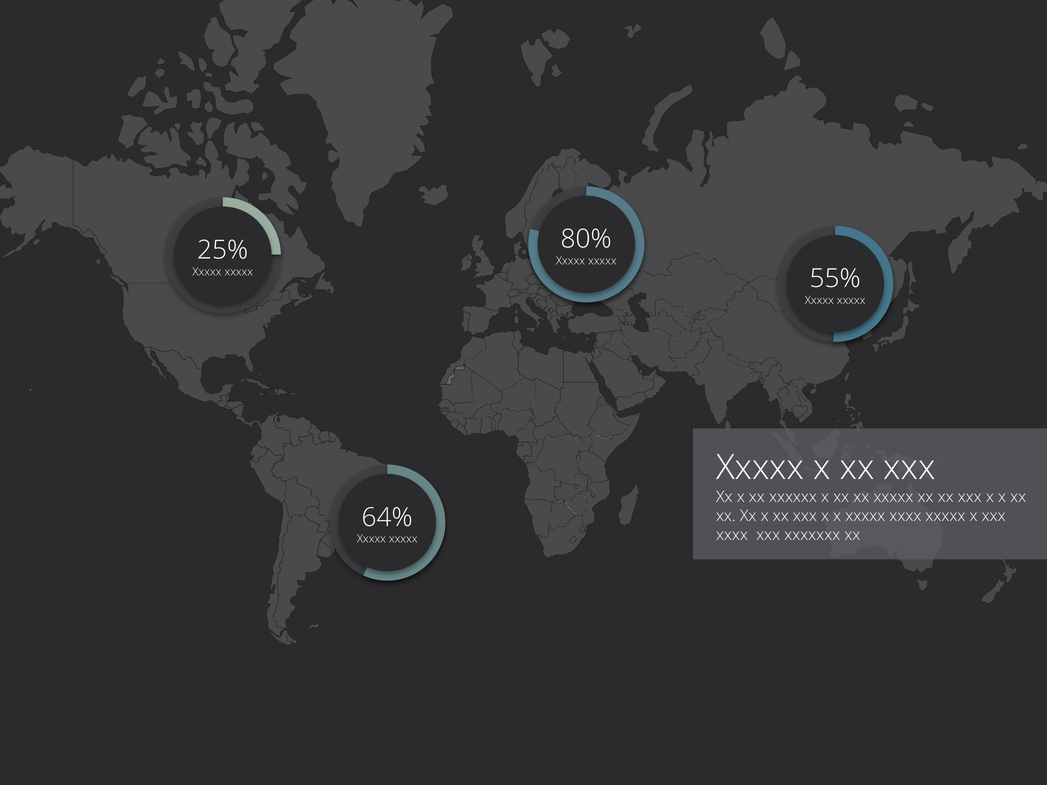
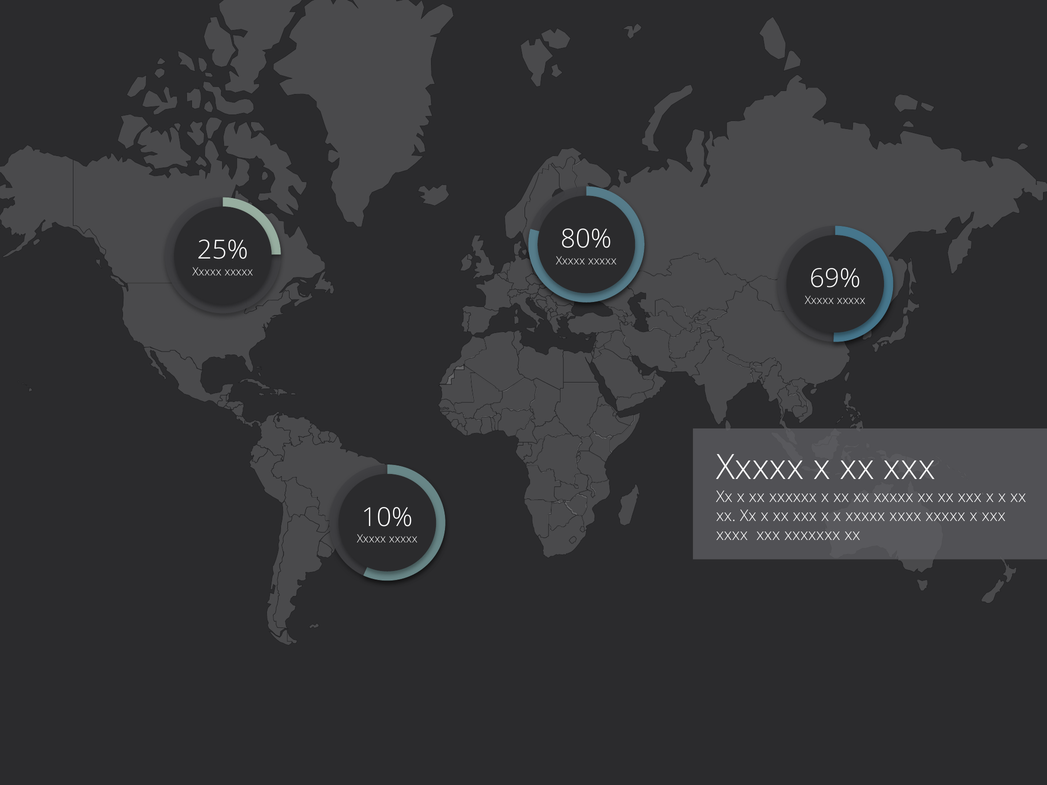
55%: 55% -> 69% (835, 279)
64%: 64% -> 10% (387, 518)
